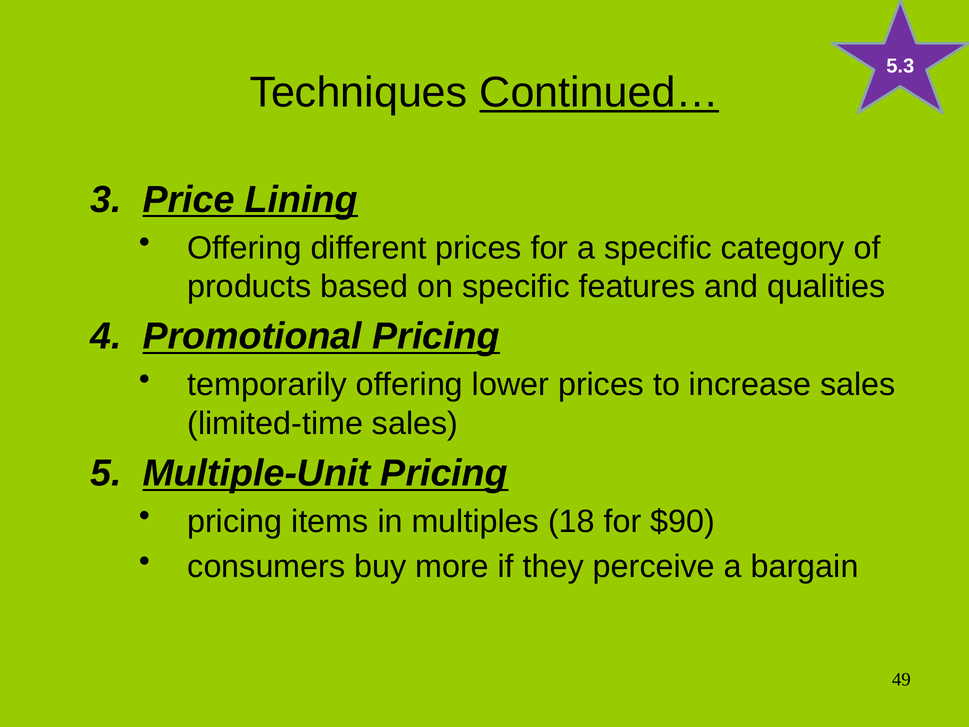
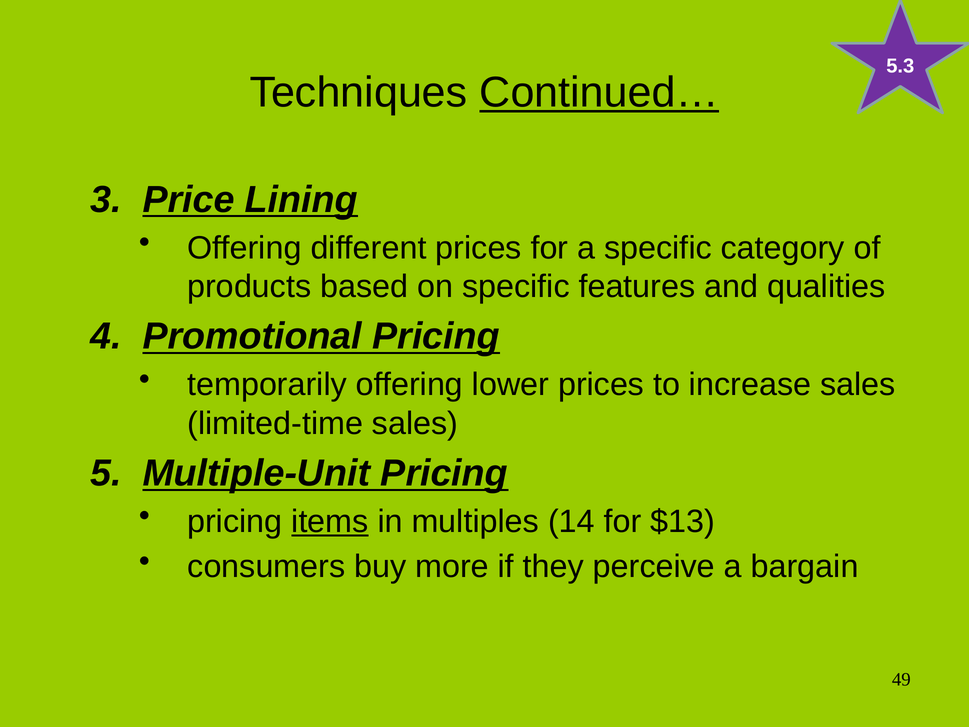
items underline: none -> present (330, 521)
18: 18 -> 14 (571, 521)
$90: $90 -> $13 (683, 521)
